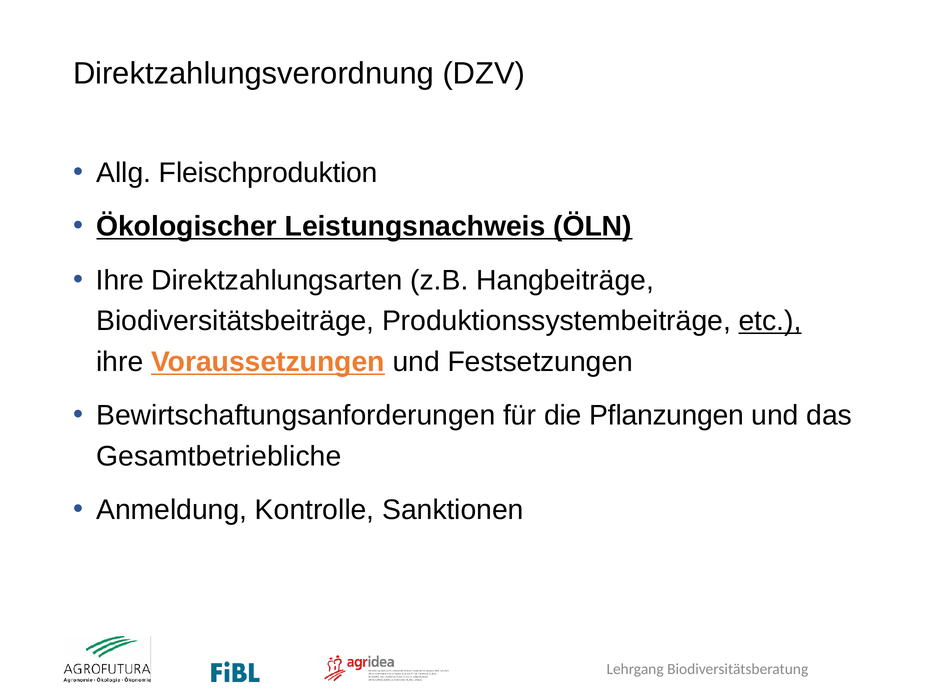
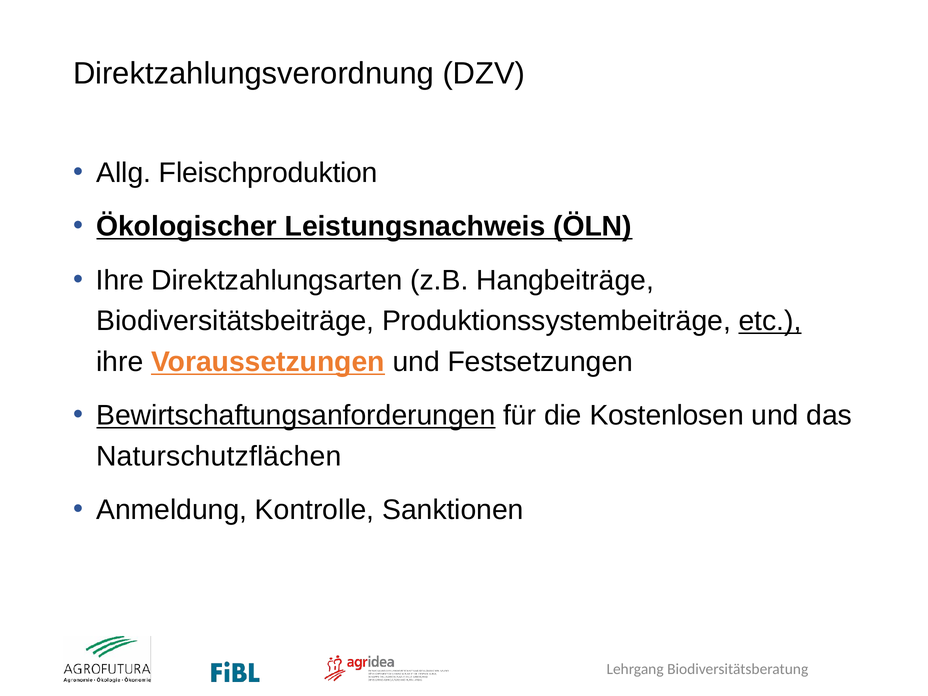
Bewirtschaftungsanforderungen underline: none -> present (296, 416)
Pflanzungen: Pflanzungen -> Kostenlosen (667, 416)
Gesamtbetriebliche: Gesamtbetriebliche -> Naturschutzflächen (219, 456)
